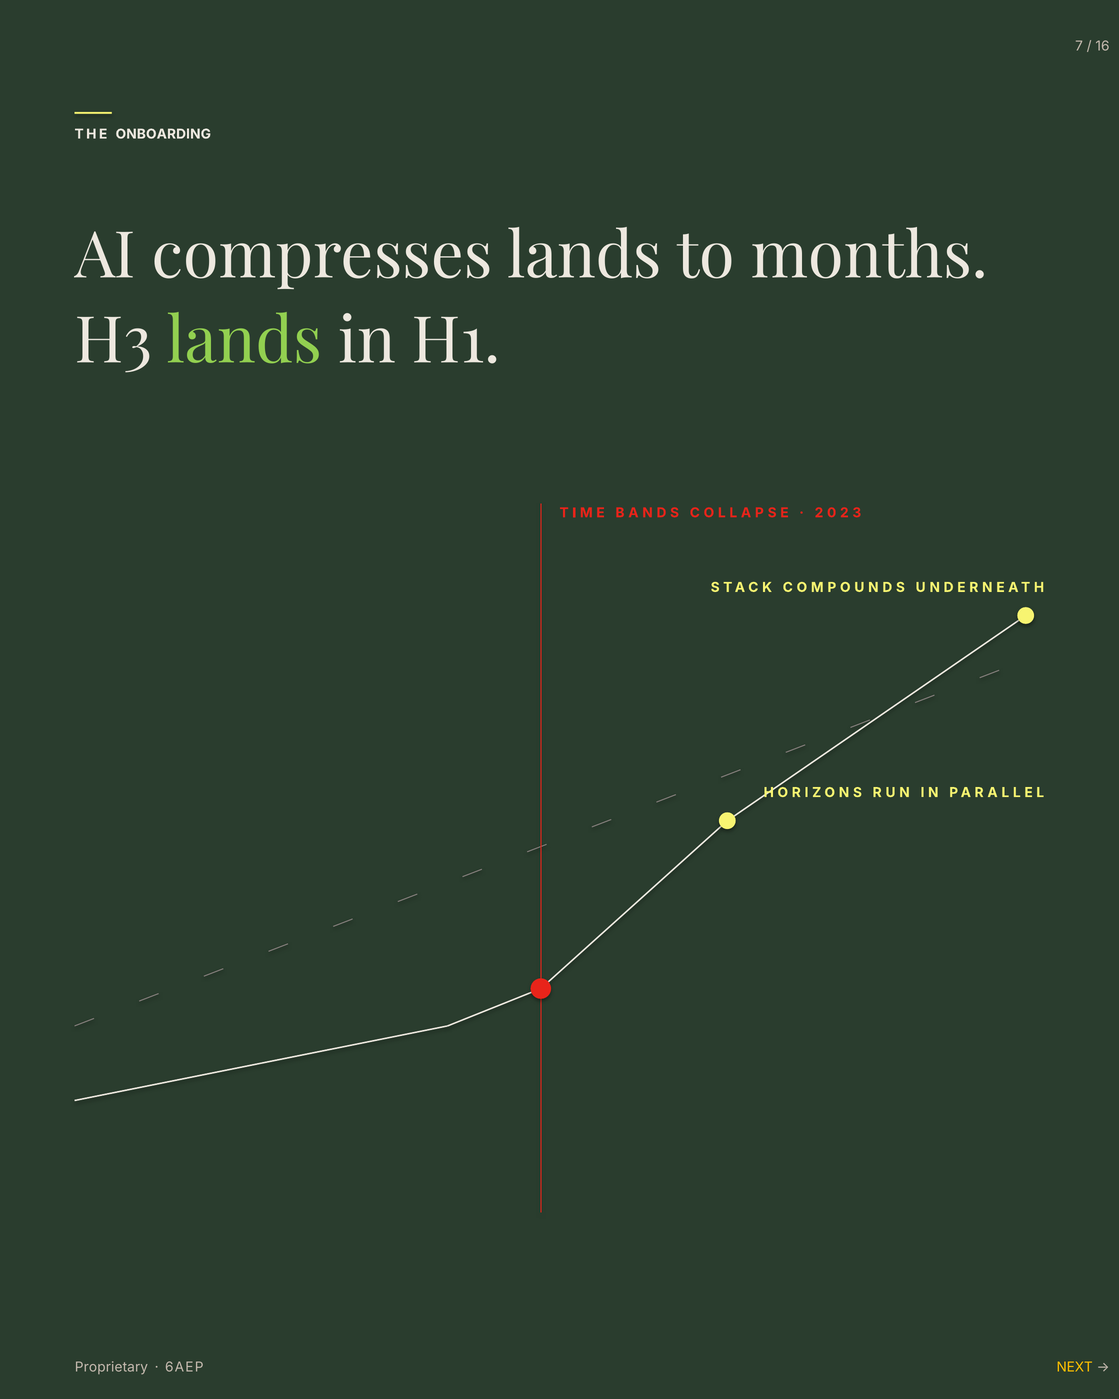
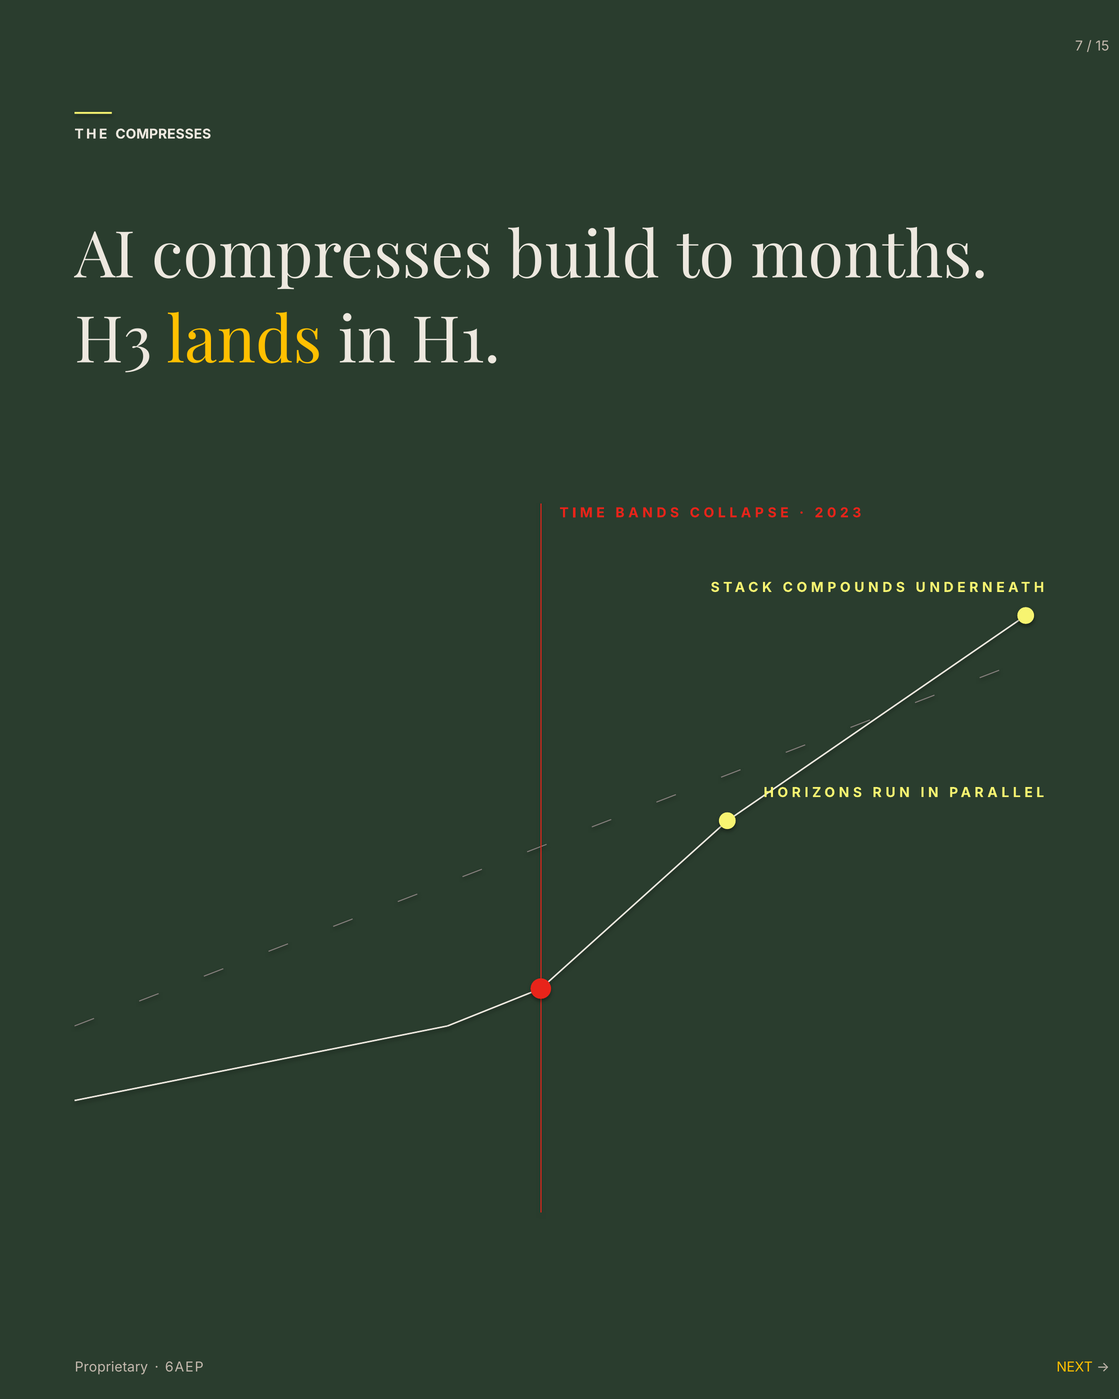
16: 16 -> 15 (1102, 46)
THE ONBOARDING: ONBOARDING -> COMPRESSES (163, 134)
compresses lands: lands -> build (584, 256)
lands colour: light green -> yellow (244, 342)
